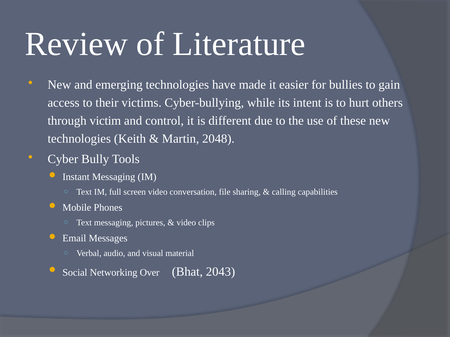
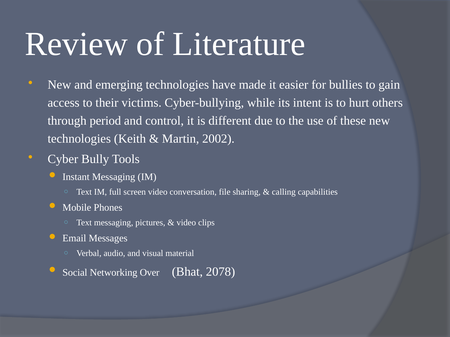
victim: victim -> period (105, 121)
2048: 2048 -> 2002 (218, 139)
2043: 2043 -> 2078 (221, 272)
